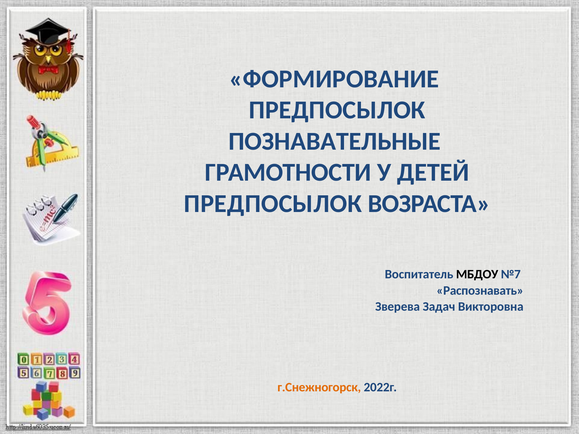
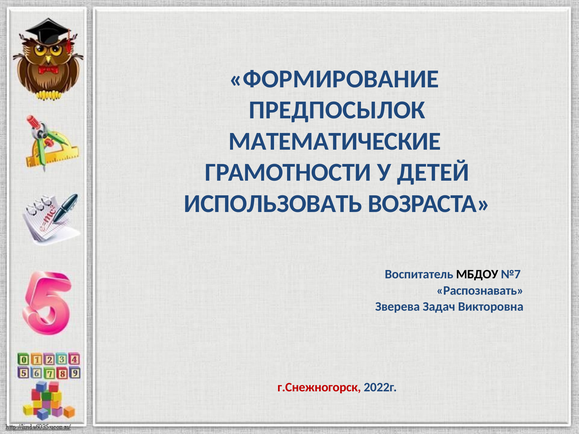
ПОЗНАВАТЕЛЬНЫЕ: ПОЗНАВАТЕЛЬНЫЕ -> МАТЕМАТИЧЕСКИЕ (335, 141)
ПРЕДПОСЫЛОК: ПРЕДПОСЫЛОК -> ИСПОЛЬЗОВАТЬ (273, 204)
г.Снежногорск colour: orange -> red (319, 388)
